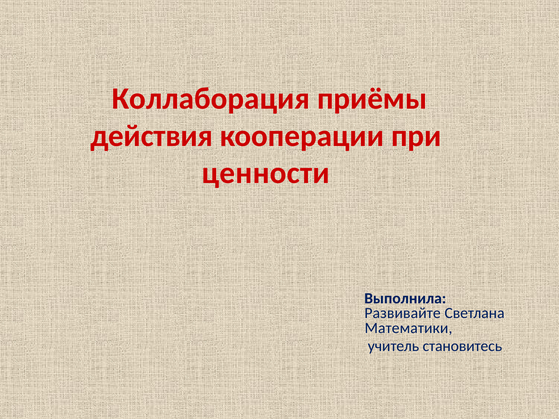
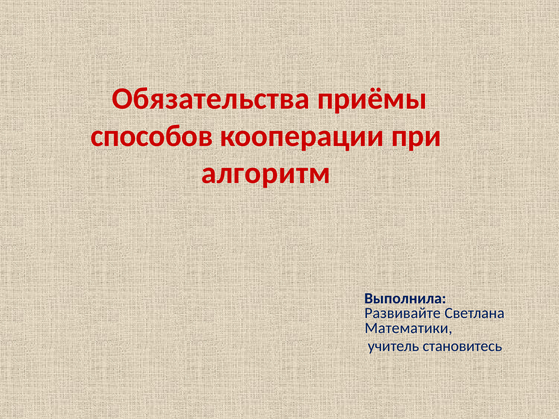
Коллаборация: Коллаборация -> Обязательства (211, 99)
действия: действия -> способов (152, 136)
ценности: ценности -> алгоритм (266, 173)
